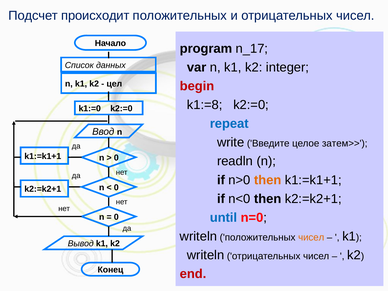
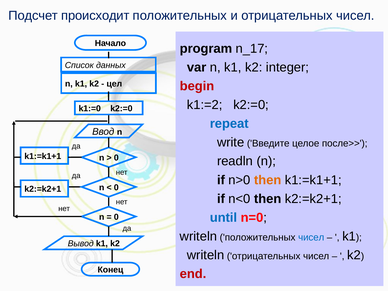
k1:=8: k1:=8 -> k1:=2 (205, 105)
затем>>: затем>> -> после>> (345, 144)
чисел colour: orange -> blue (311, 237)
